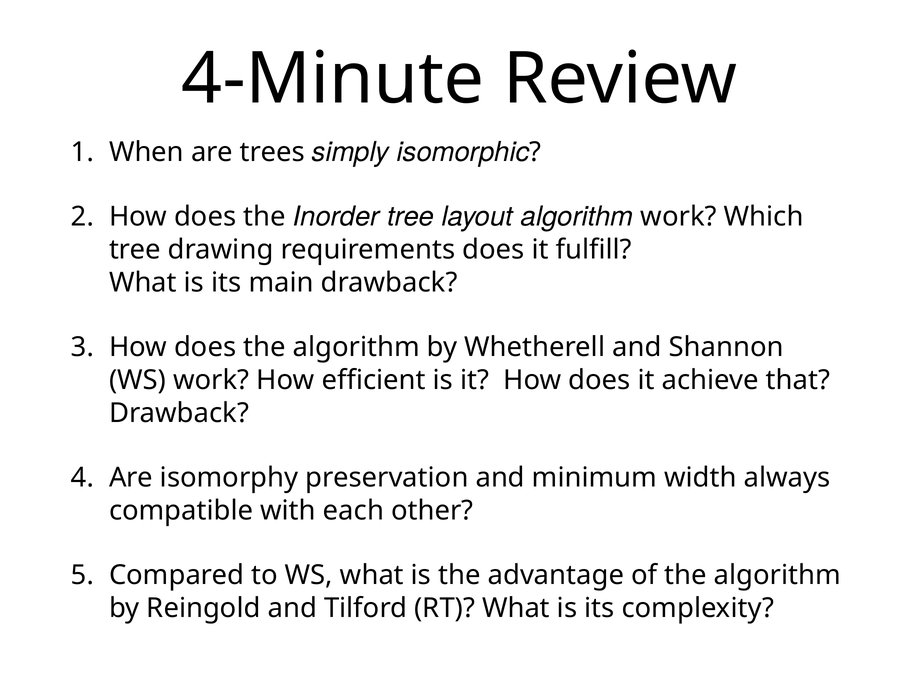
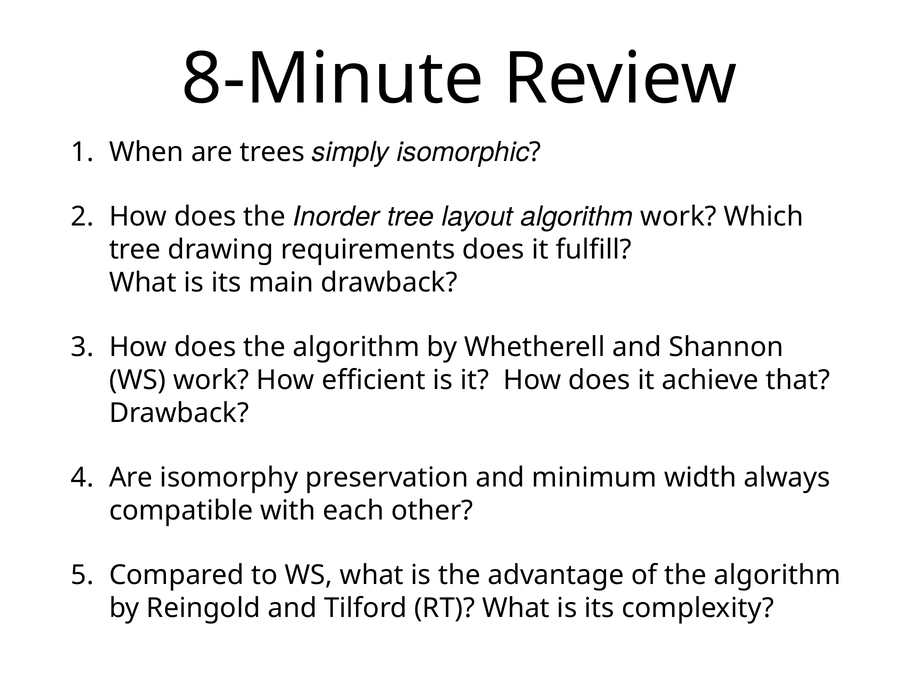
4-Minute: 4-Minute -> 8-Minute (333, 79)
